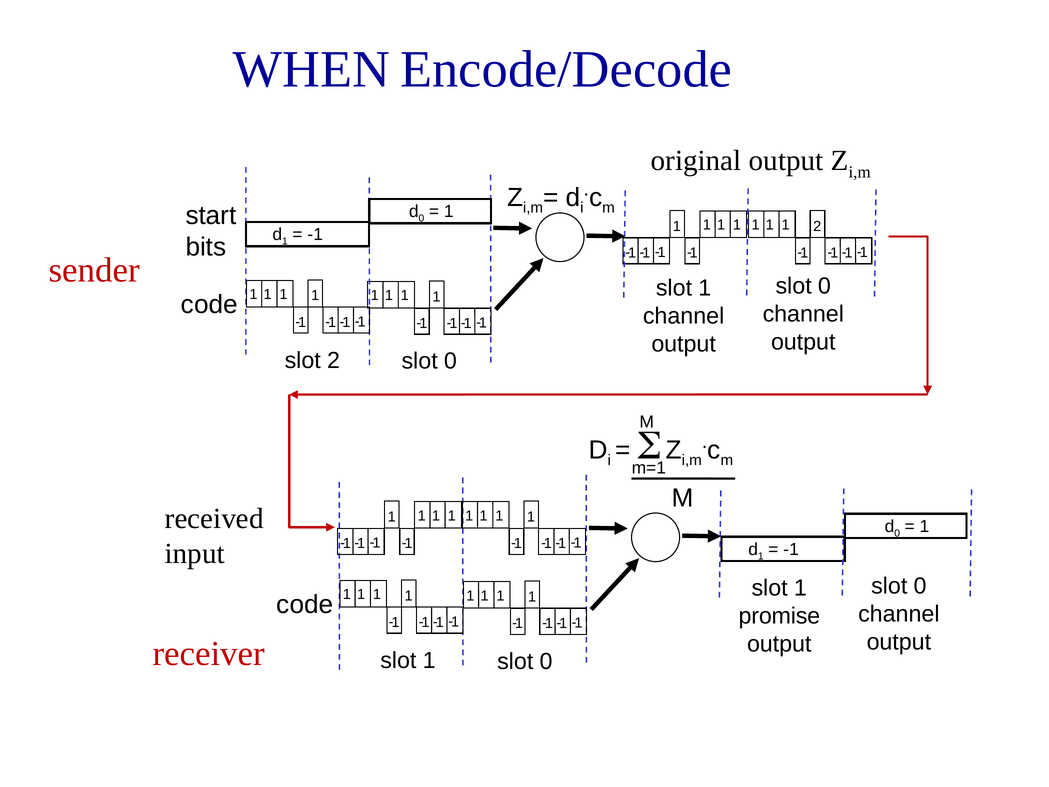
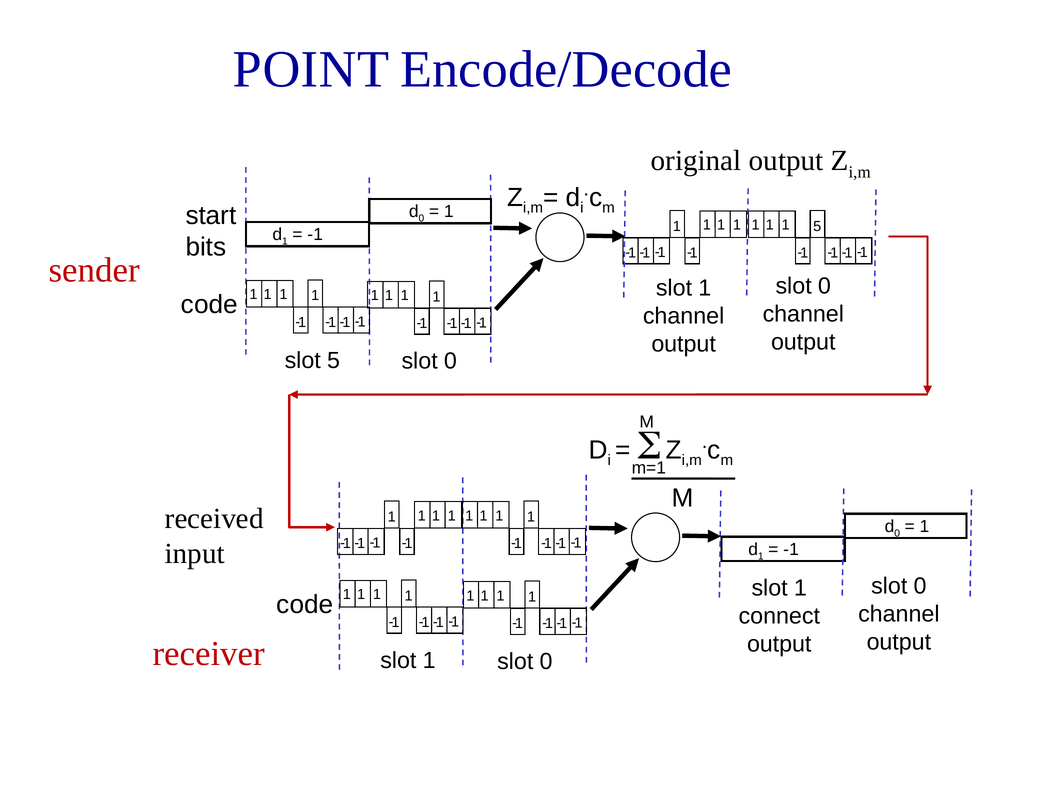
WHEN: WHEN -> POINT (311, 69)
1 2: 2 -> 5 (817, 226)
slot 2: 2 -> 5 (334, 361)
promise: promise -> connect (779, 616)
